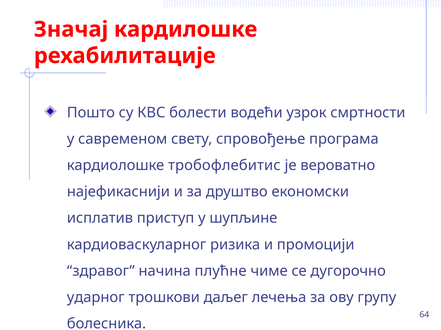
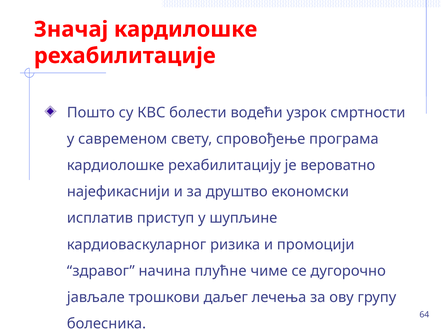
тробофлебитис: тробофлебитис -> рехабилитацију (224, 166)
ударног: ударног -> јављале (96, 298)
